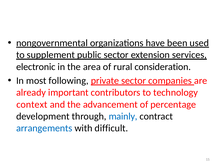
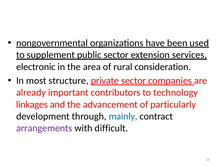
following: following -> structure (69, 81)
context: context -> linkages (32, 105)
percentage: percentage -> particularly (173, 105)
arrangements colour: blue -> purple (44, 128)
